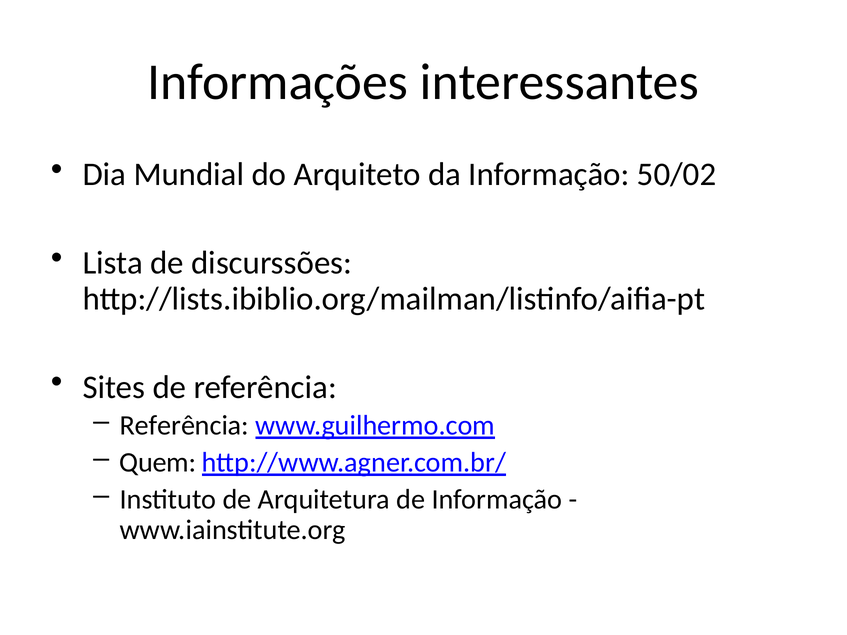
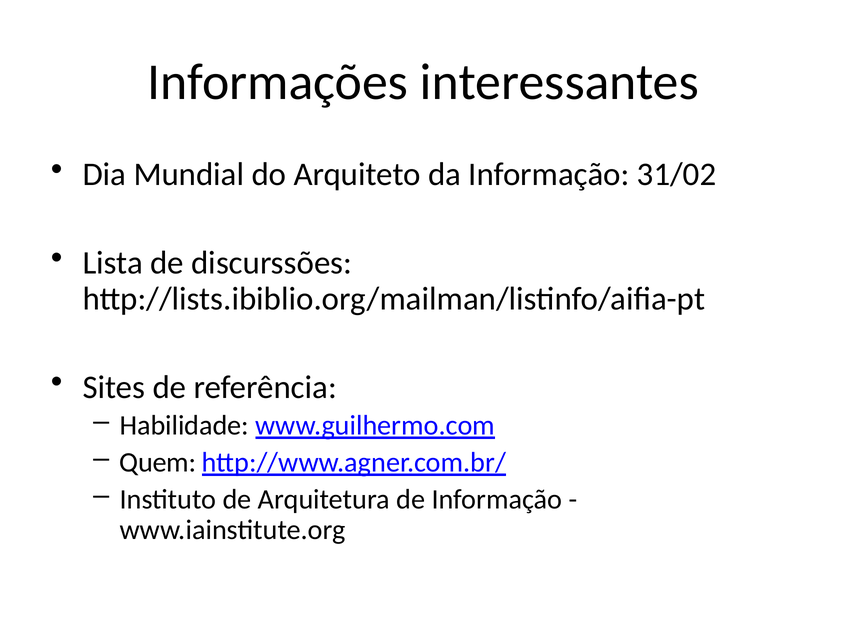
50/02: 50/02 -> 31/02 (677, 175)
Referência: Referência -> Habilidade (184, 426)
